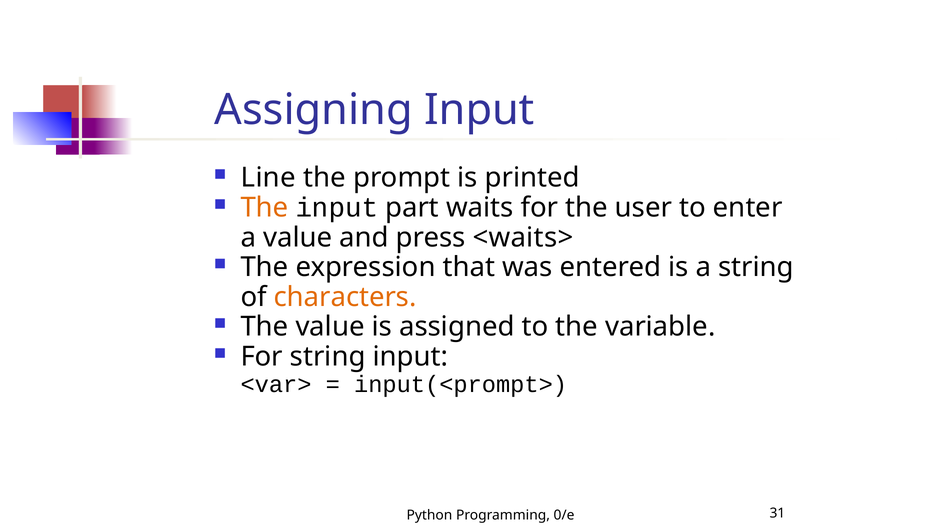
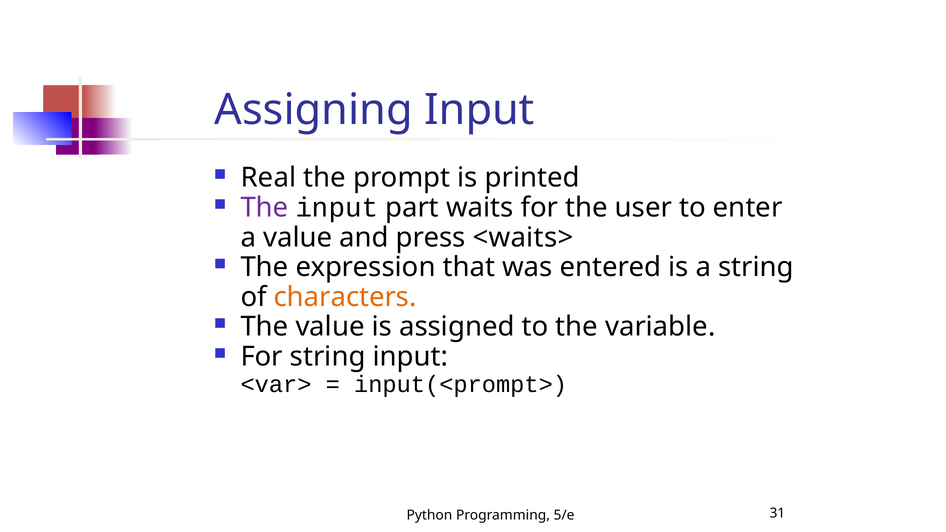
Line: Line -> Real (268, 178)
The colour: orange -> purple (264, 208)
0/e: 0/e -> 5/e (564, 515)
